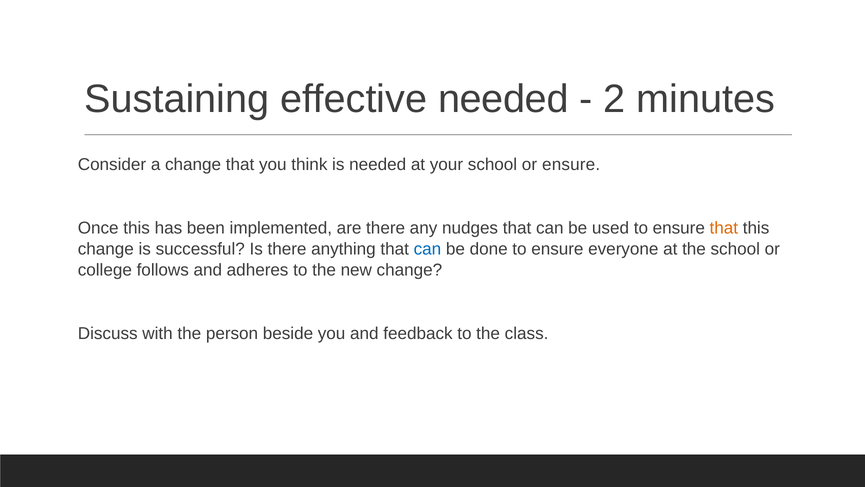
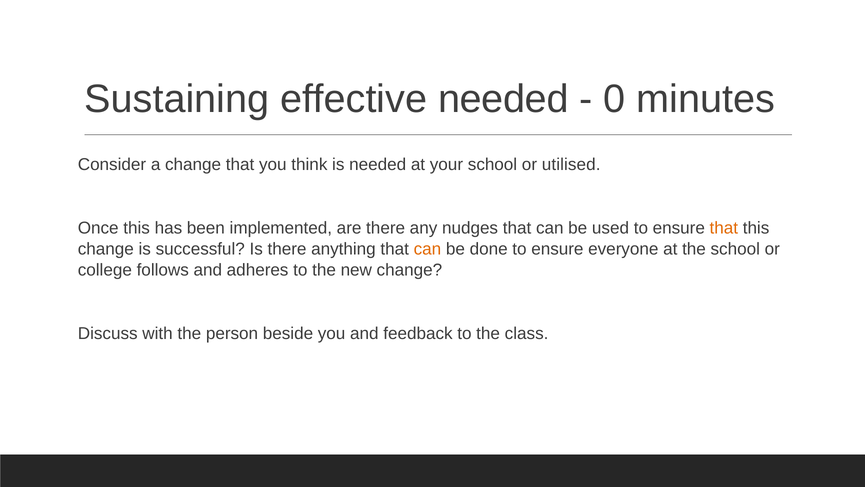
2: 2 -> 0 (614, 99)
or ensure: ensure -> utilised (571, 165)
can colour: blue -> orange (427, 249)
